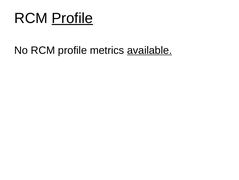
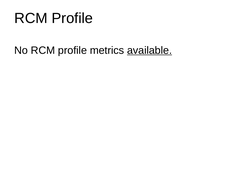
Profile underline: present -> none (72, 18)
